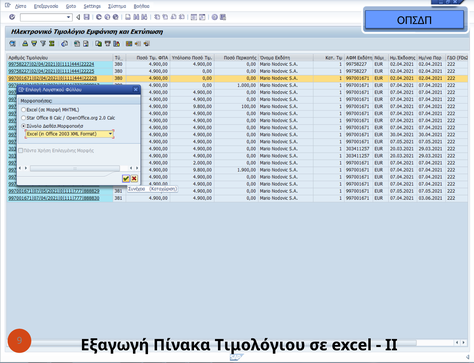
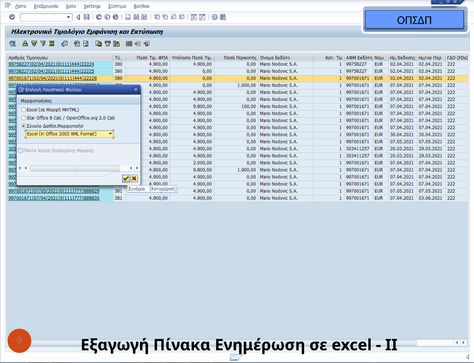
Τιμολόγιου: Τιμολόγιου -> Ενημέρωση (260, 345)
